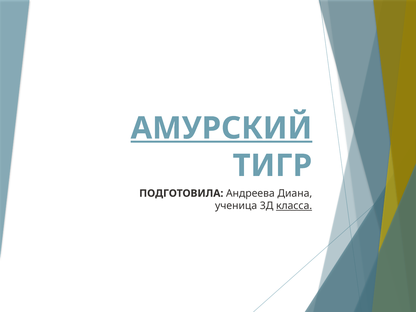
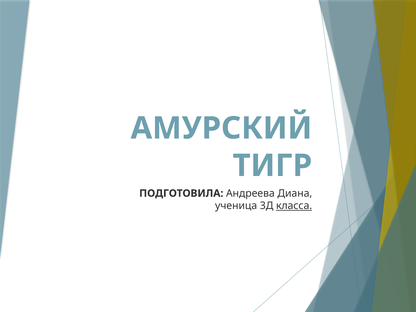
АМУРСКИЙ underline: present -> none (221, 128)
